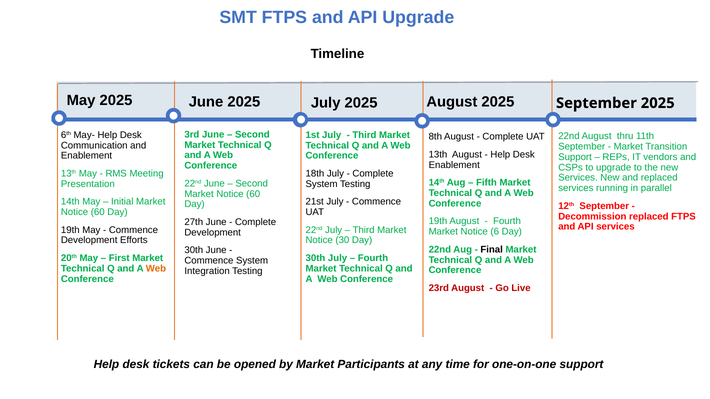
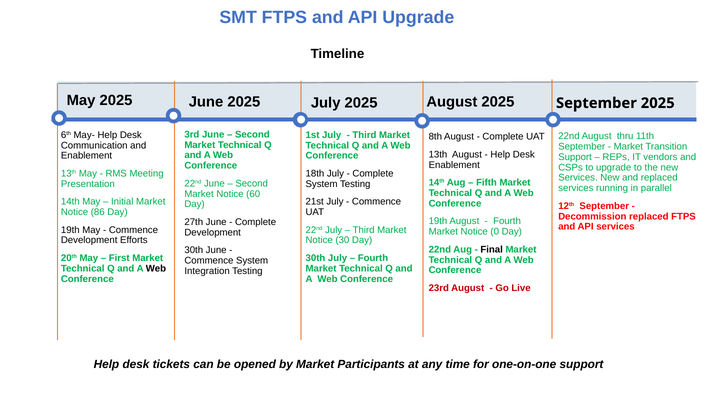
60: 60 -> 86 (98, 212)
6: 6 -> 0 (495, 232)
Web colour: orange -> black (156, 269)
